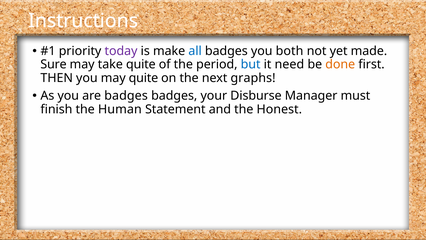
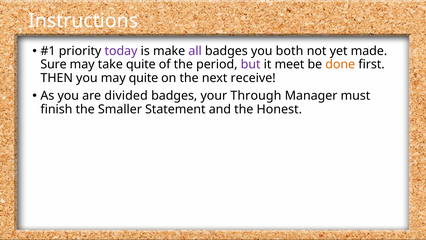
all colour: blue -> purple (195, 51)
but colour: blue -> purple (251, 64)
need: need -> meet (290, 64)
graphs: graphs -> receive (253, 78)
are badges: badges -> divided (126, 96)
Disburse: Disburse -> Through (256, 96)
Human: Human -> Smaller (120, 109)
